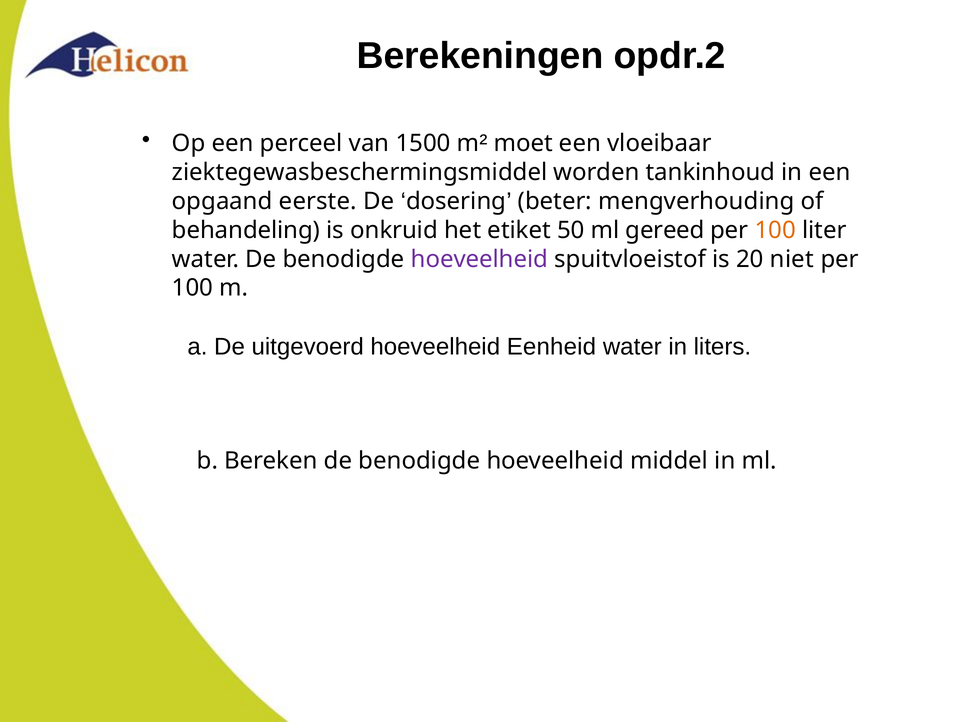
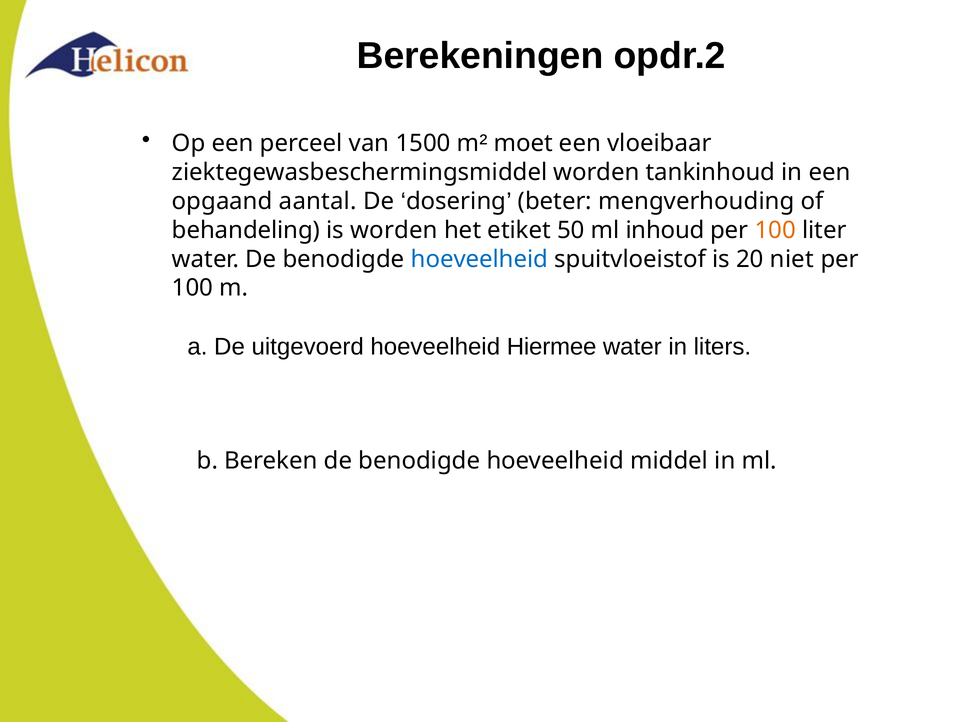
eerste: eerste -> aantal (318, 201)
is onkruid: onkruid -> worden (394, 230)
gereed: gereed -> inhoud (665, 230)
hoeveelheid colour: purple -> blue (479, 259)
Eenheid: Eenheid -> Hiermee (552, 347)
